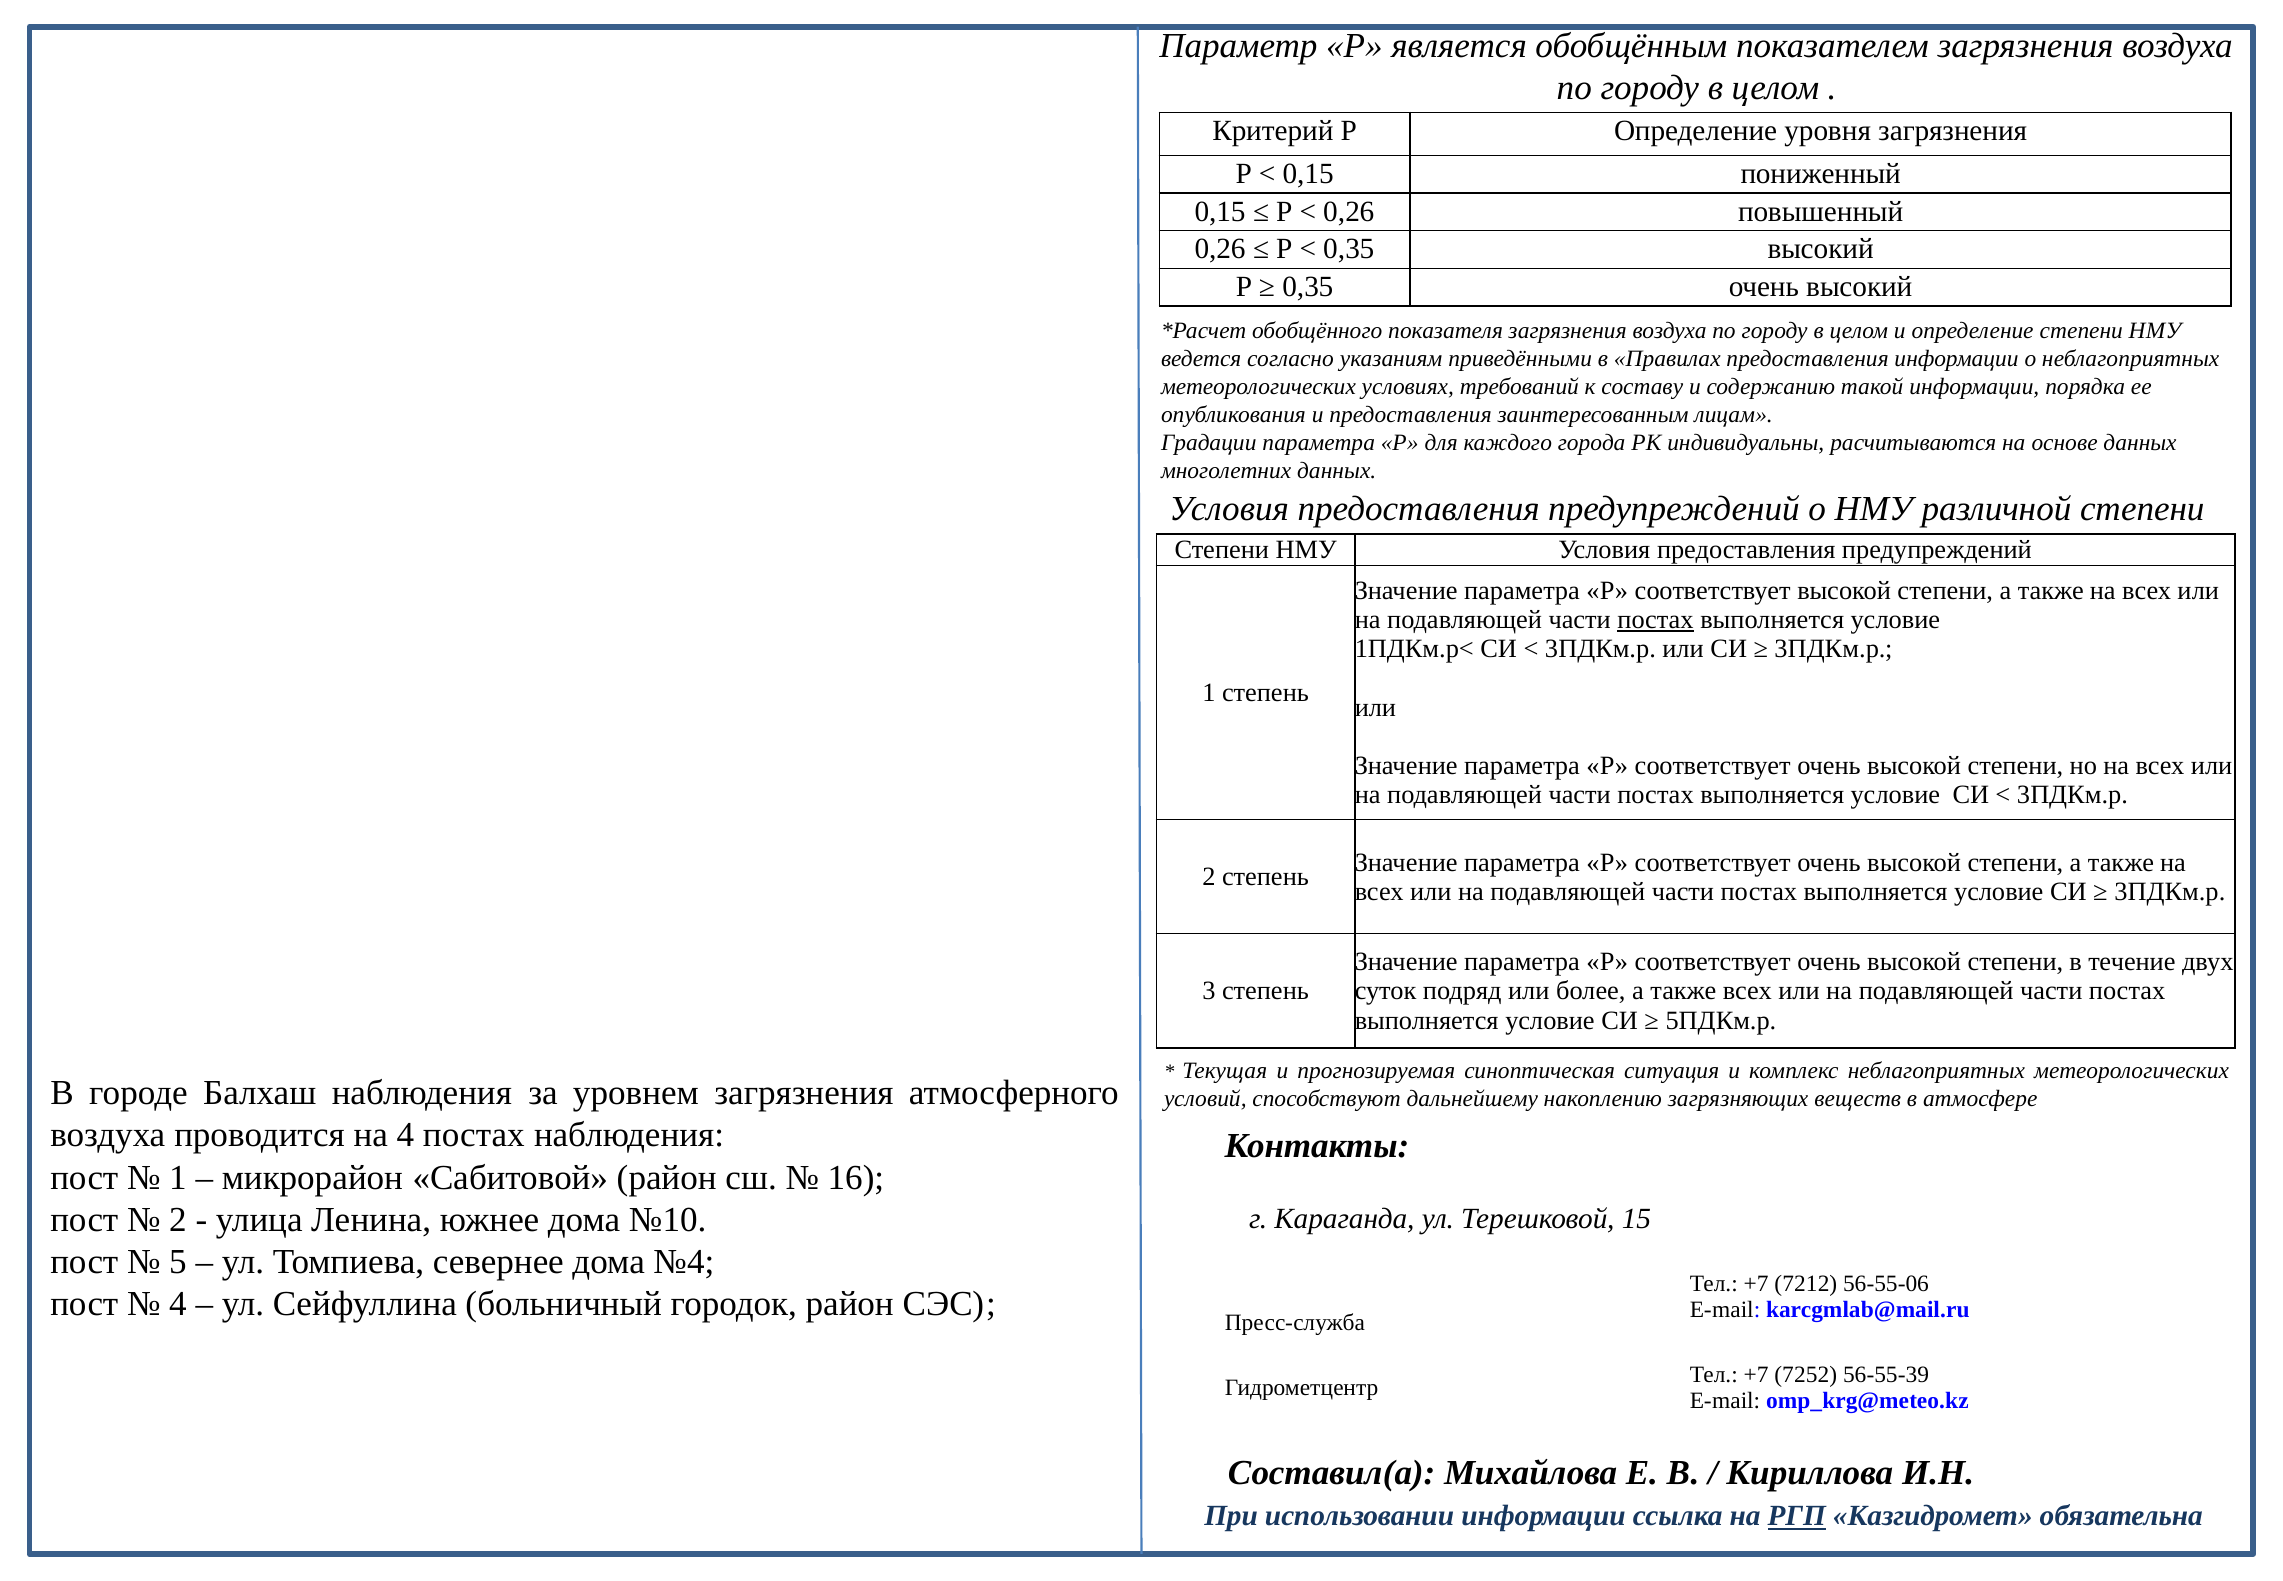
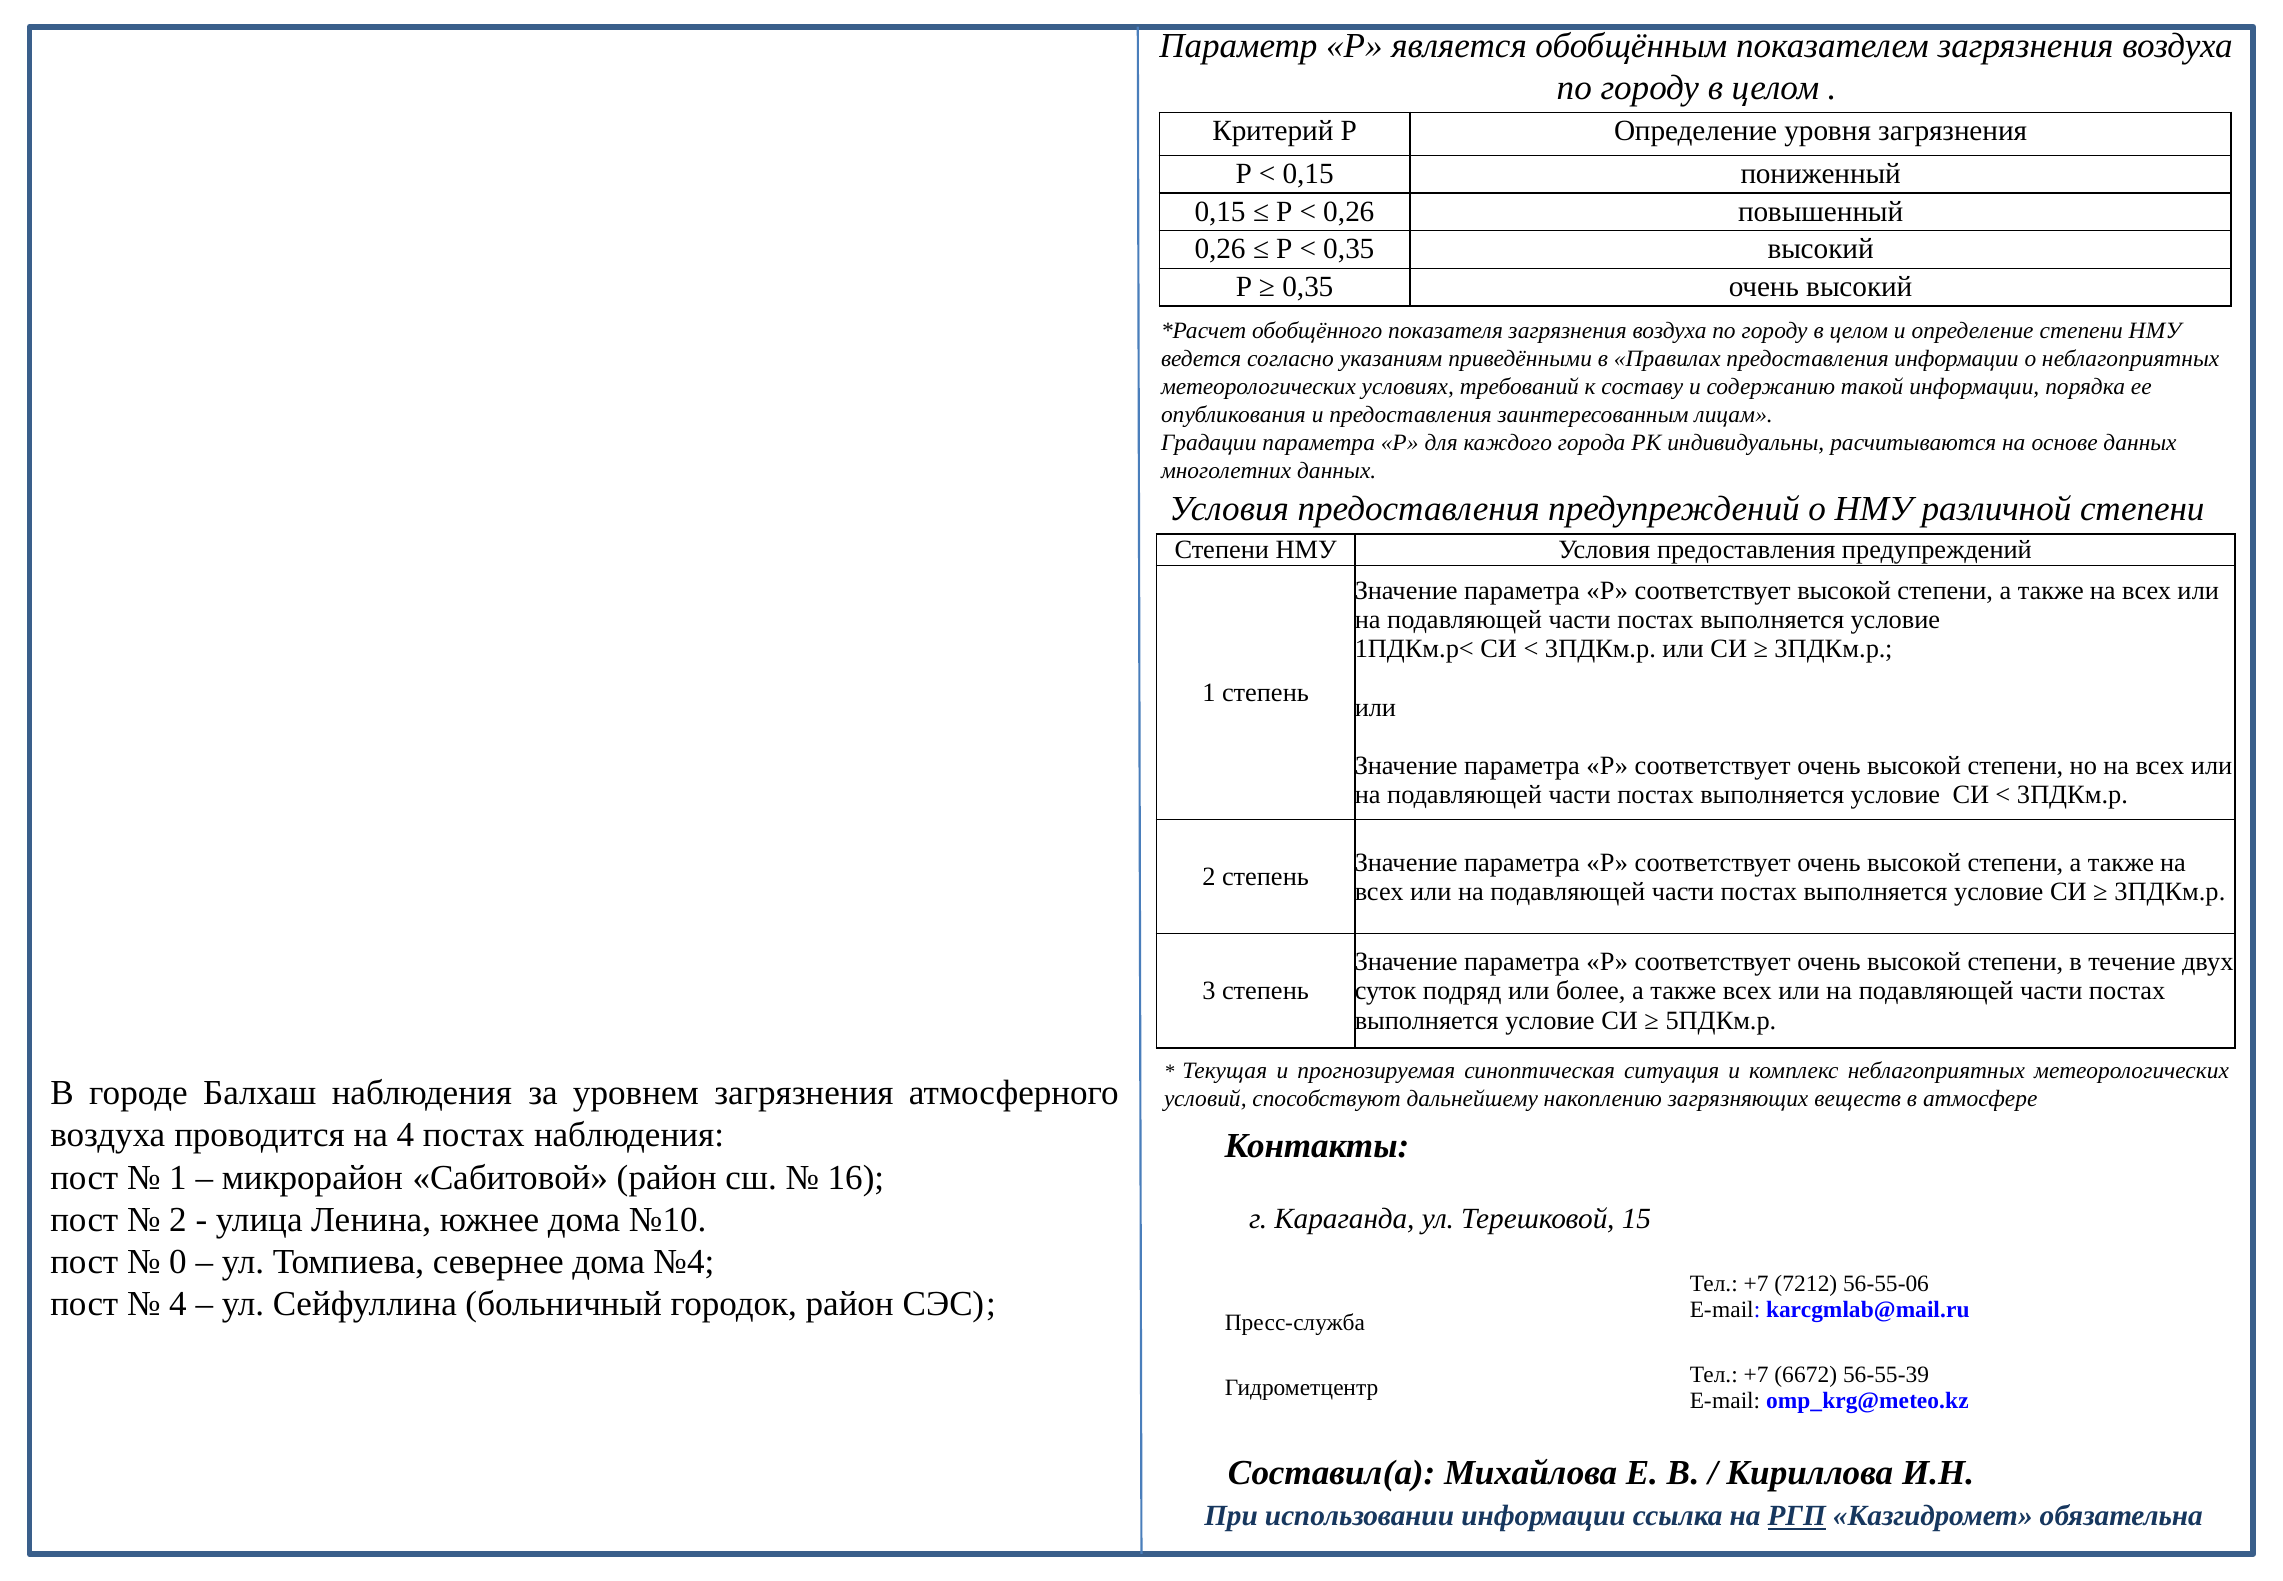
постах underline: present -> none (1655, 620)
5: 5 -> 0 (178, 1261)
7252: 7252 -> 6672 (1806, 1375)
